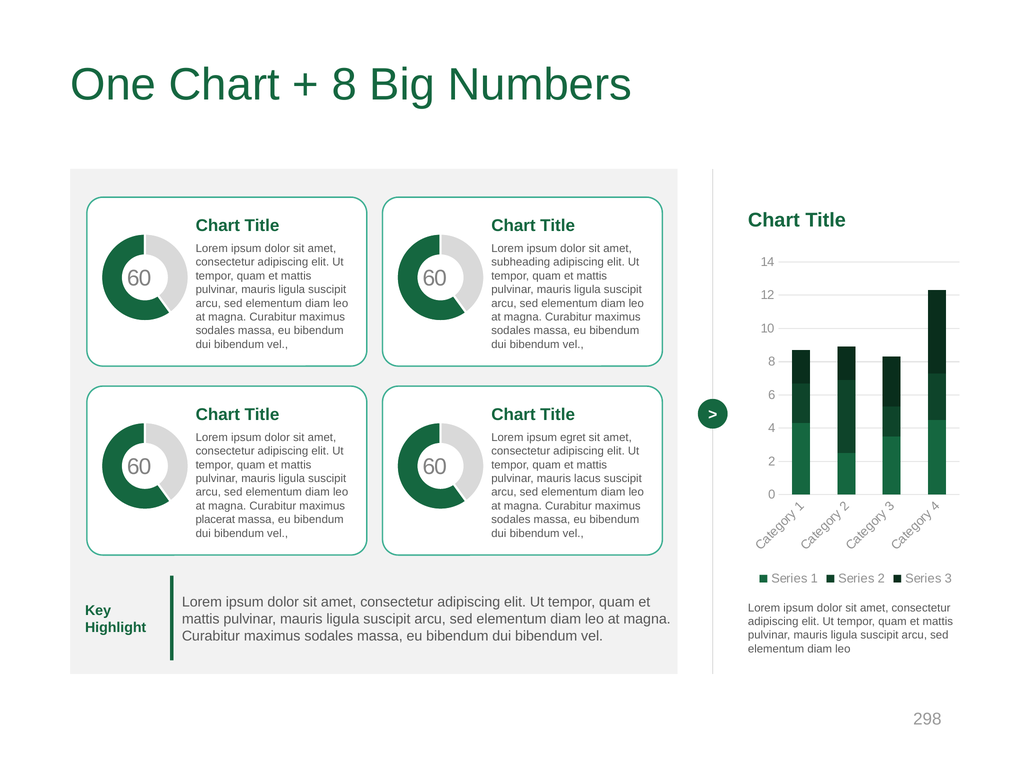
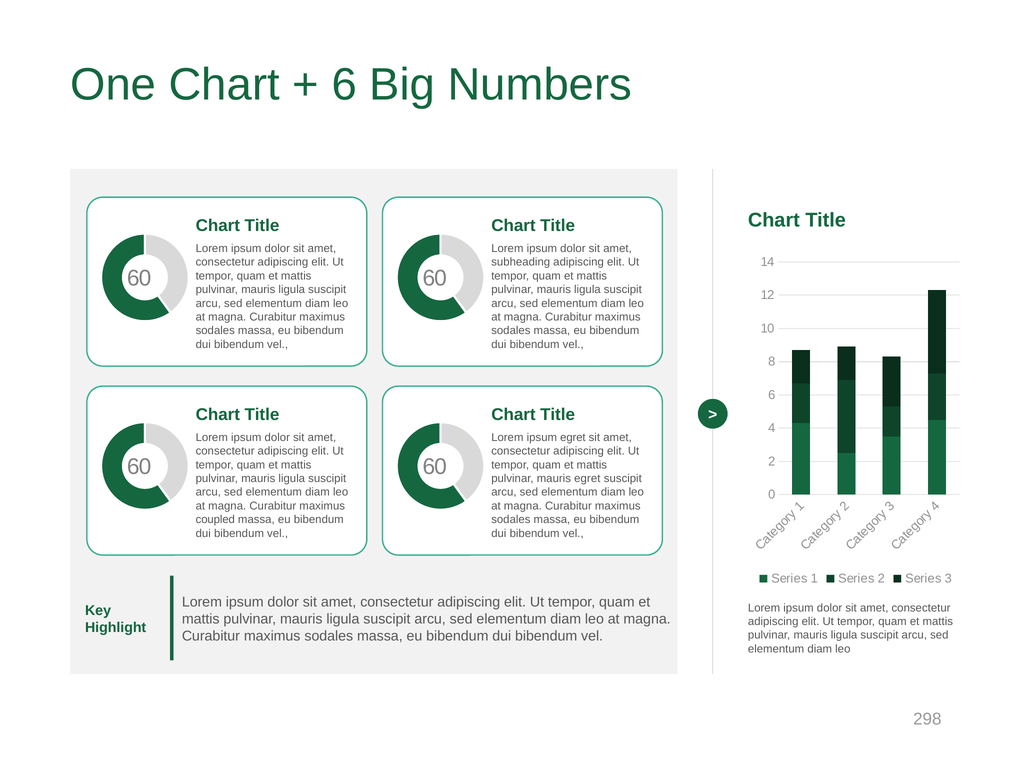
8: 8 -> 6 (344, 85)
mauris lacus: lacus -> egret (587, 479)
placerat: placerat -> coupled (215, 520)
